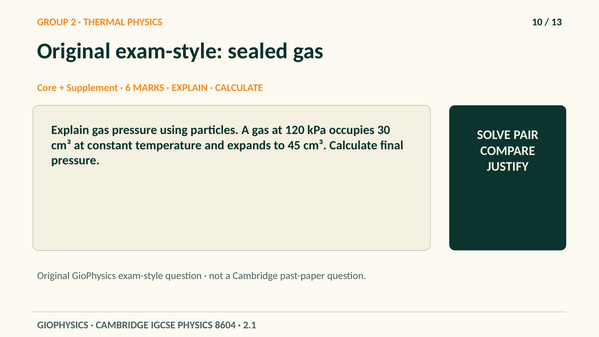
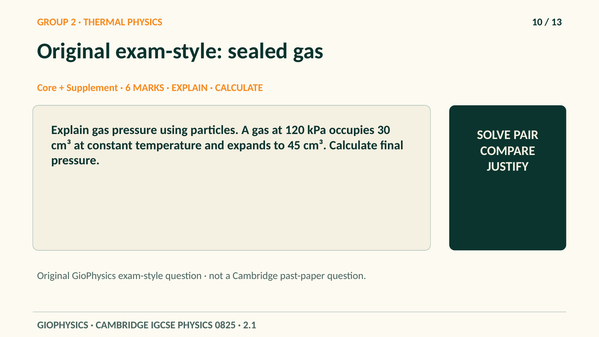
8604: 8604 -> 0825 (225, 325)
